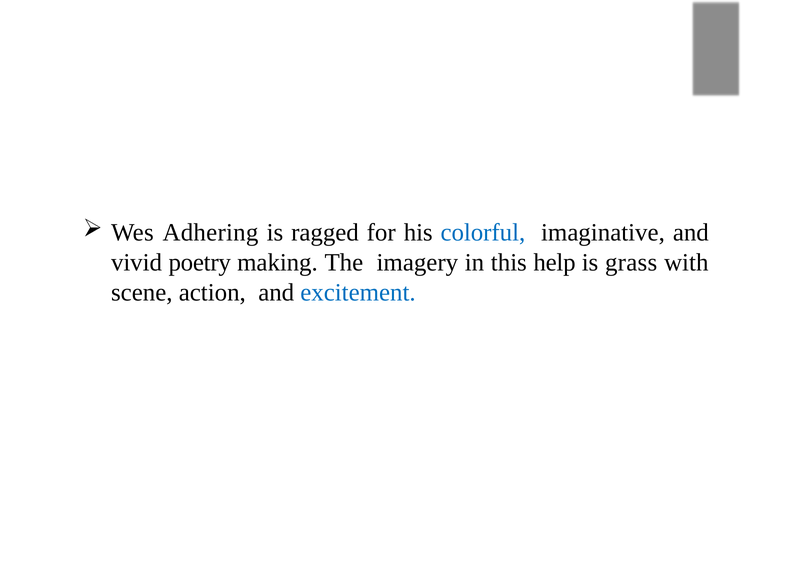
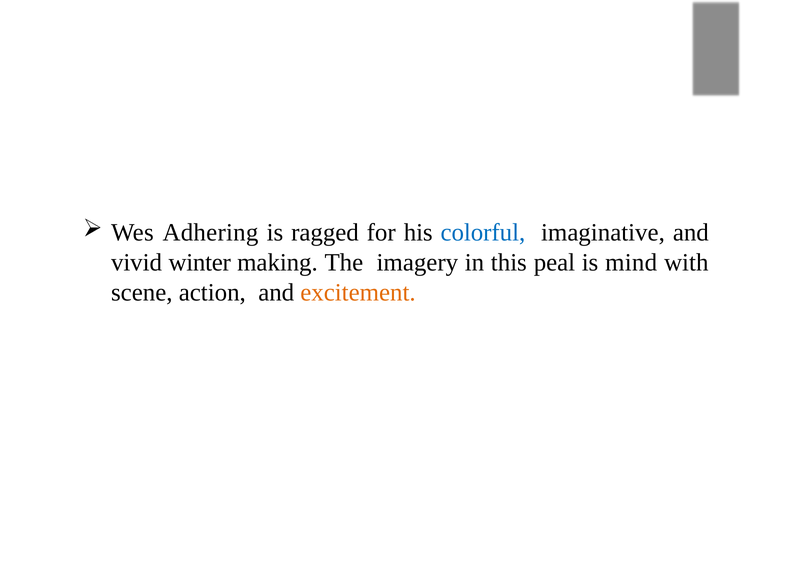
poetry: poetry -> winter (200, 262)
help: help -> peal (554, 262)
grass: grass -> mind (631, 262)
excitement colour: blue -> orange (358, 292)
